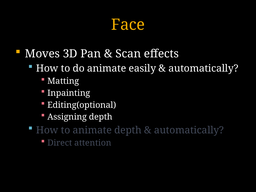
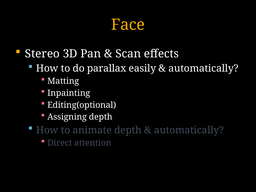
Moves: Moves -> Stereo (42, 54)
do animate: animate -> parallax (107, 68)
